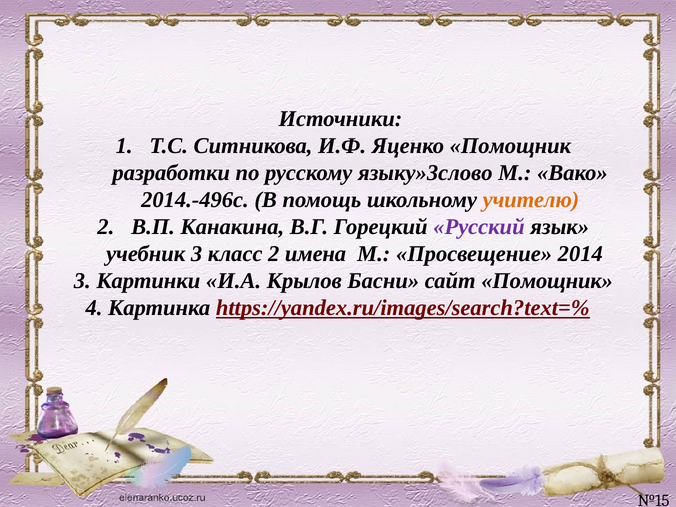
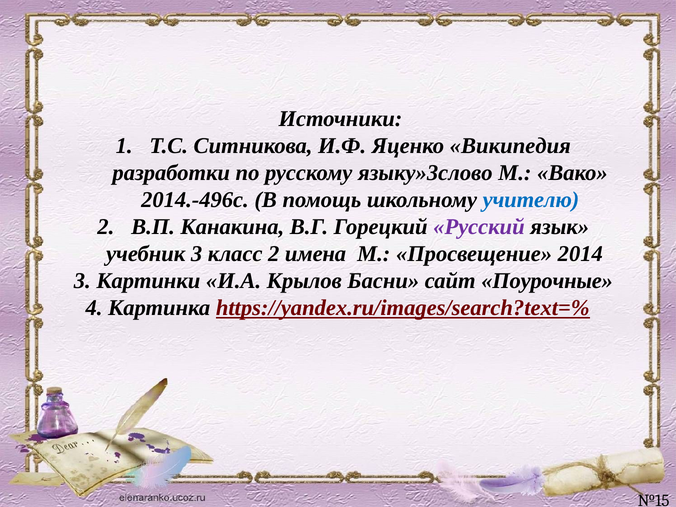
Яценко Помощник: Помощник -> Википедия (510, 146)
учителю colour: orange -> blue (531, 200)
сайт Помощник: Помощник -> Поурочные (547, 281)
